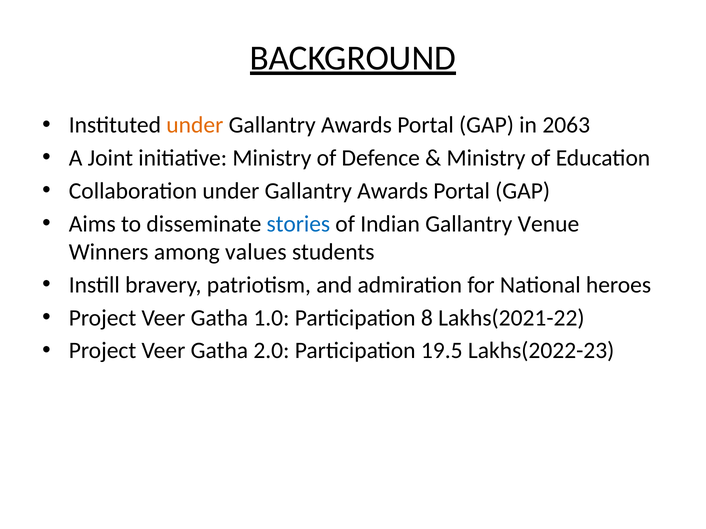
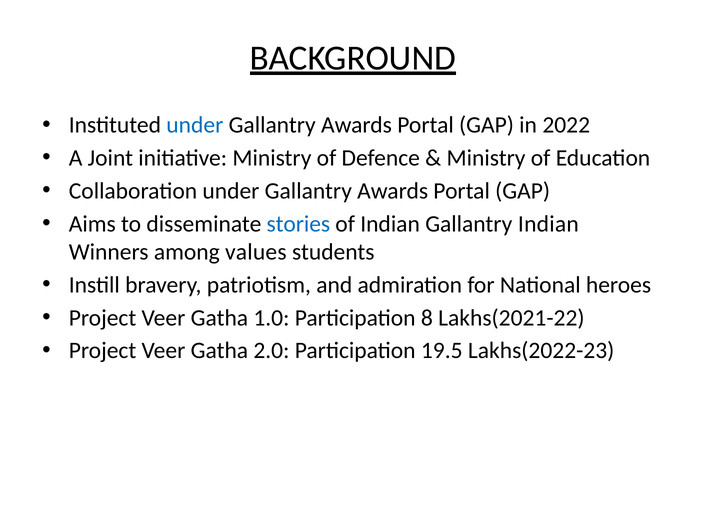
under colour: orange -> blue (195, 125)
2063: 2063 -> 2022 (566, 125)
Gallantry Venue: Venue -> Indian (548, 224)
